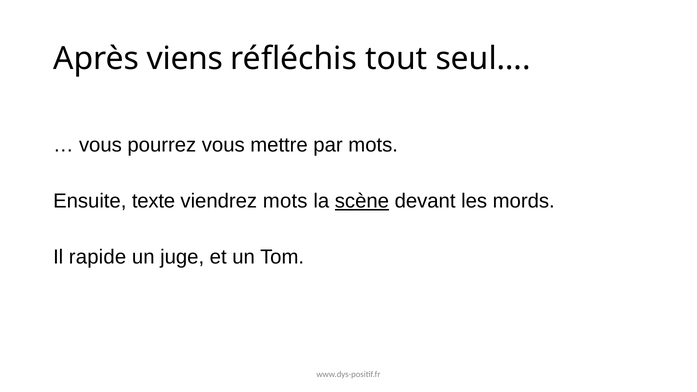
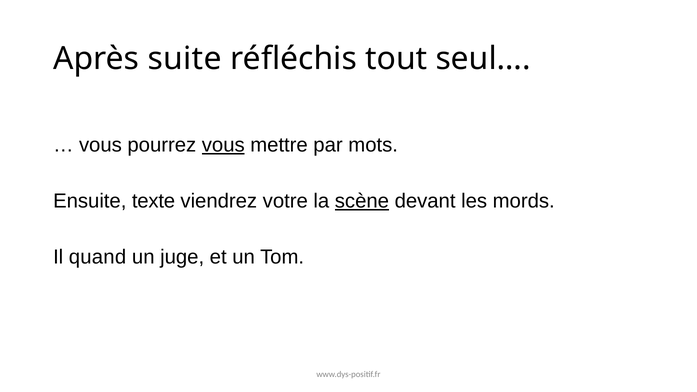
viens: viens -> suite (185, 59)
vous underline: none -> present (223, 145)
viendrez mots: mots -> votre (285, 201)
rapide: rapide -> quand (98, 257)
